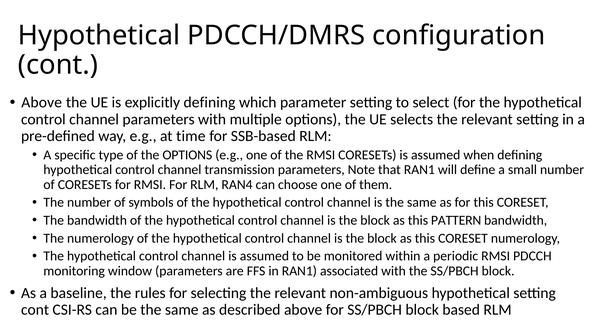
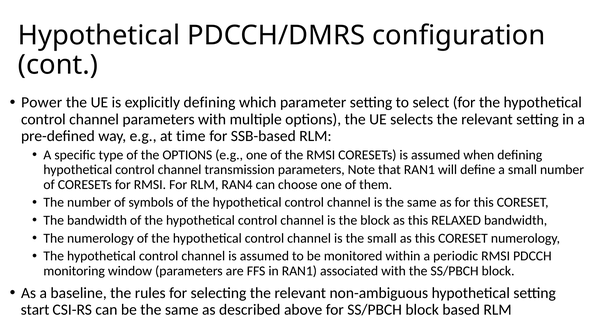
Above: Above -> Power (42, 102)
PATTERN: PATTERN -> RELAXED (456, 220)
block: block -> small (382, 238)
cont: cont -> start (35, 310)
